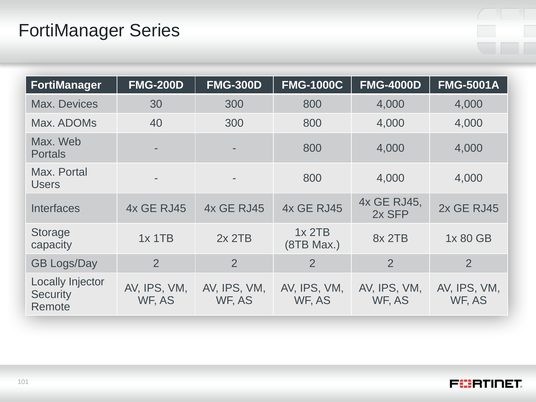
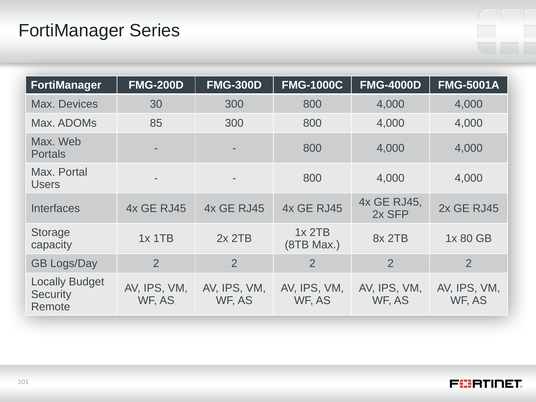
40: 40 -> 85 (156, 123)
Injector: Injector -> Budget (87, 282)
